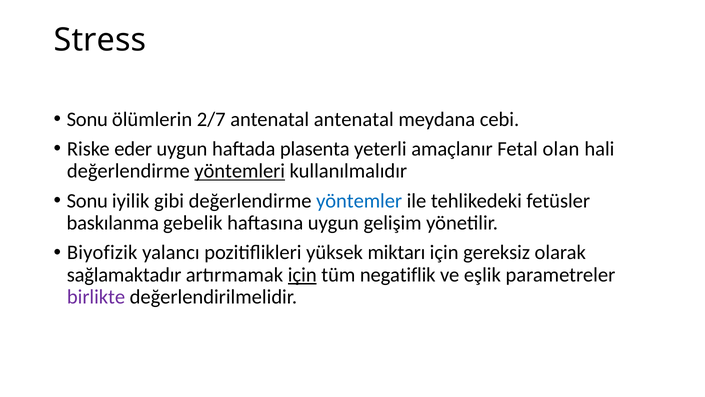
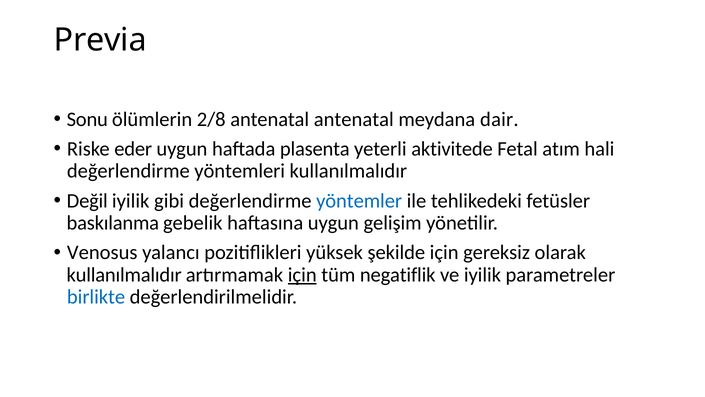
Stress: Stress -> Previa (100, 40)
2/7: 2/7 -> 2/8 (211, 119)
cebi: cebi -> dair (499, 119)
amaçlanır: amaçlanır -> aktivitede (452, 149)
olan: olan -> atım (561, 149)
yöntemleri underline: present -> none (240, 171)
Sonu: Sonu -> Değil (87, 201)
Biyofizik: Biyofizik -> Venosus (102, 252)
miktarı: miktarı -> şekilde (396, 252)
sağlamaktadır: sağlamaktadır -> kullanılmalıdır (124, 275)
ve eşlik: eşlik -> iyilik (482, 275)
birlikte colour: purple -> blue (96, 297)
